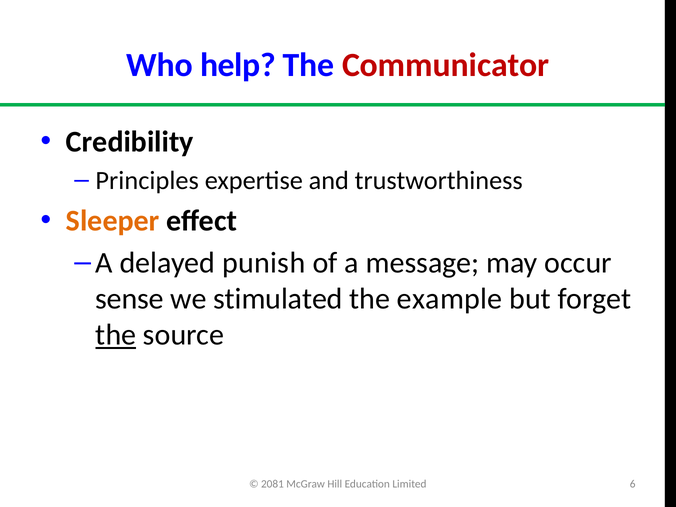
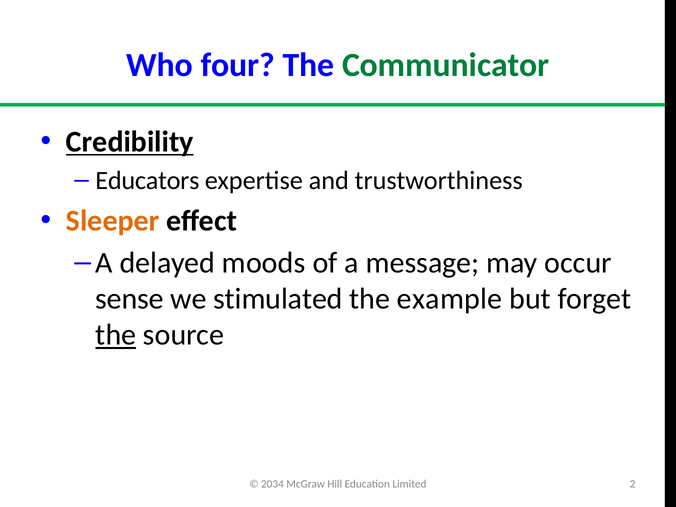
help: help -> four (238, 65)
Communicator colour: red -> green (446, 65)
Credibility underline: none -> present (130, 142)
Principles: Principles -> Educators (147, 181)
punish: punish -> moods (264, 263)
2081: 2081 -> 2034 (272, 484)
6: 6 -> 2 (633, 484)
